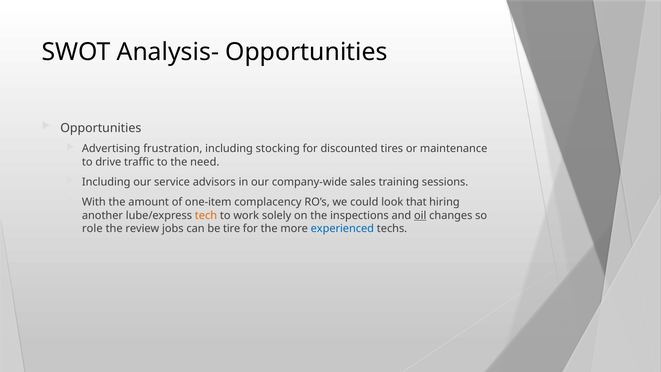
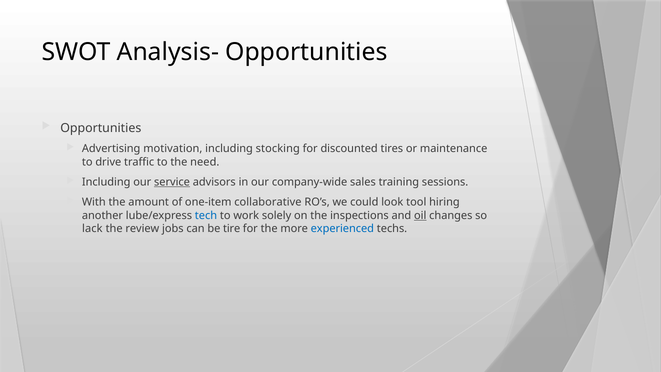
frustration: frustration -> motivation (173, 149)
service underline: none -> present (172, 182)
complacency: complacency -> collaborative (268, 202)
that: that -> tool (416, 202)
tech colour: orange -> blue (206, 215)
role: role -> lack (92, 229)
